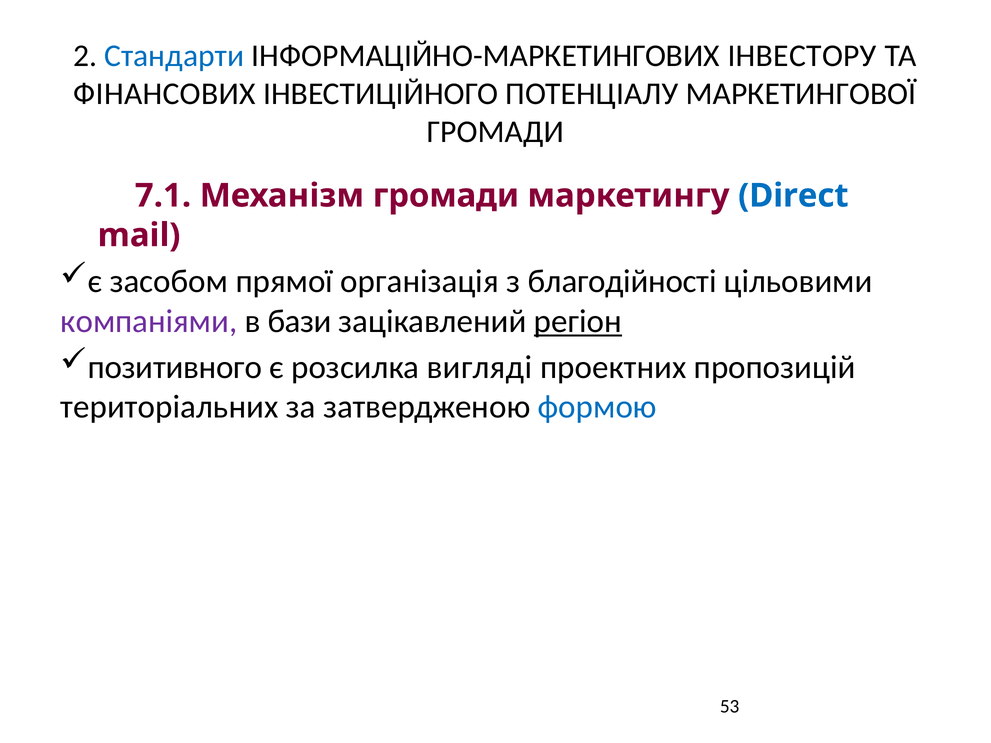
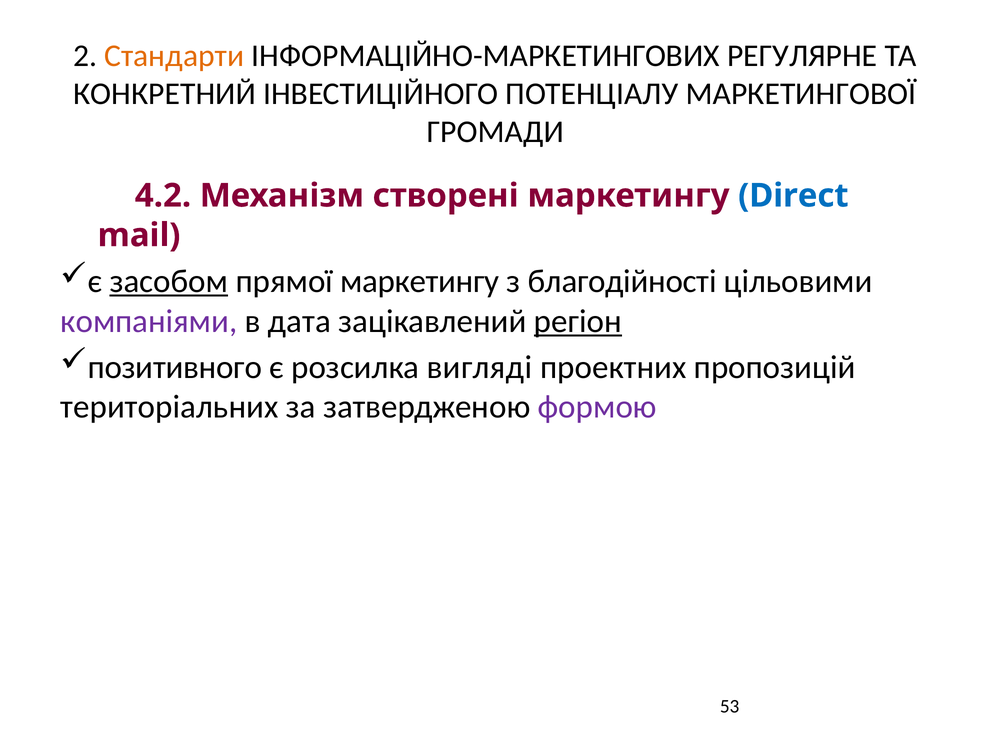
Стандарти colour: blue -> orange (174, 56)
ІНВЕСТОРУ: ІНВЕСТОРУ -> РЕГУЛЯРНЕ (802, 56)
ФІНАНСОВИХ: ФІНАНСОВИХ -> КОНКРЕТНИЙ (165, 94)
7.1: 7.1 -> 4.2 (163, 196)
Механізм громади: громади -> створені (446, 196)
засобом underline: none -> present (169, 282)
прямої організація: організація -> маркетингу (420, 282)
бази: бази -> дата (299, 321)
формою colour: blue -> purple (597, 407)
